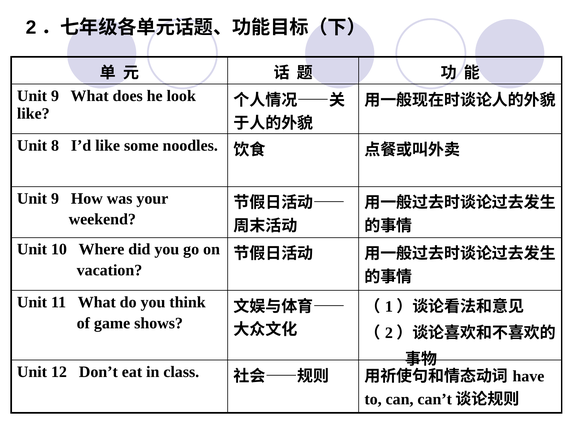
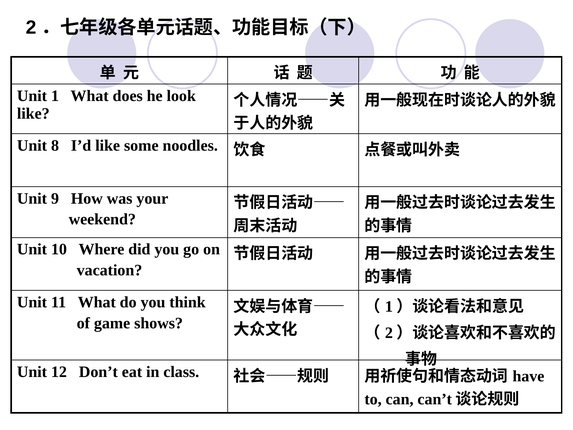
9: 9 -> 1 (55, 96)
